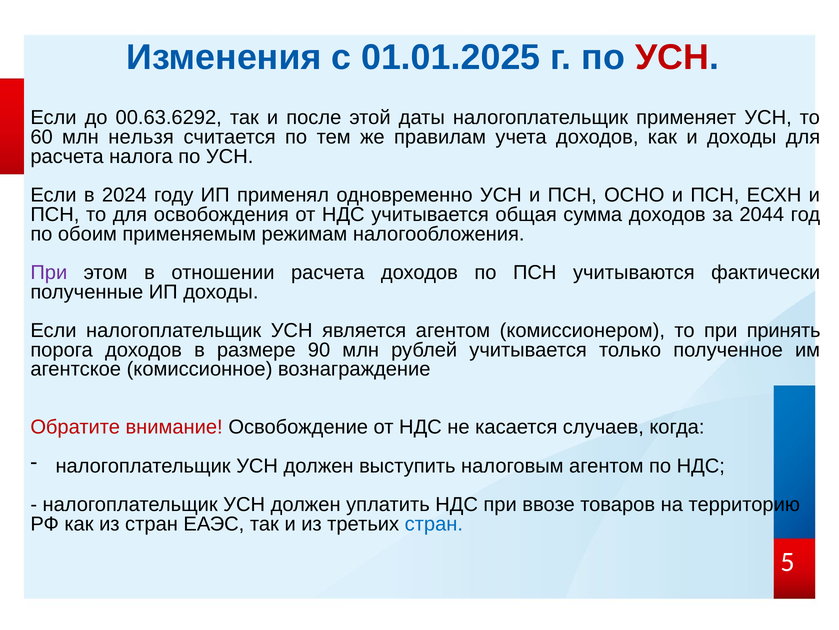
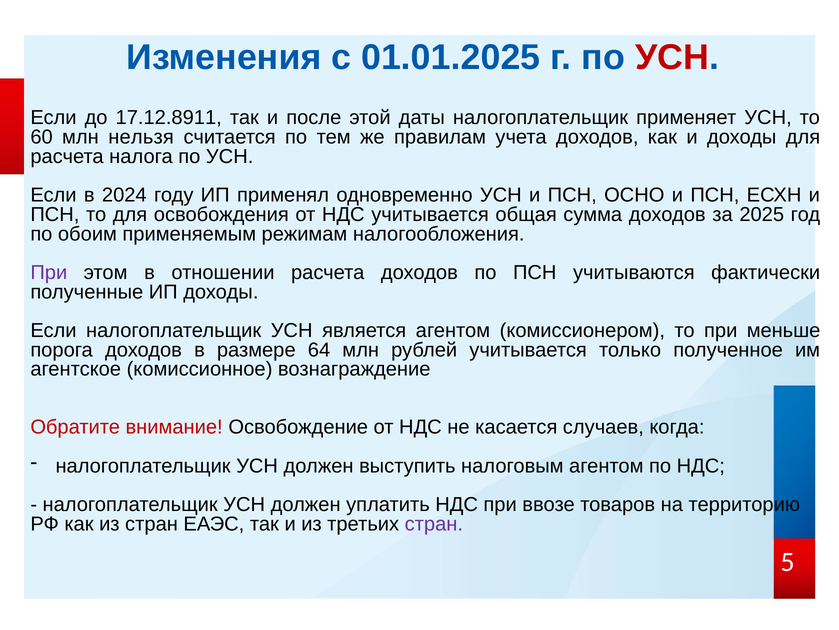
00.63.6292: 00.63.6292 -> 17.12.8911 (169, 118)
2044: 2044 -> 2025 (762, 214)
принять: принять -> меньше (784, 330)
90: 90 -> 64 (319, 350)
стран colour: blue -> purple (434, 523)
